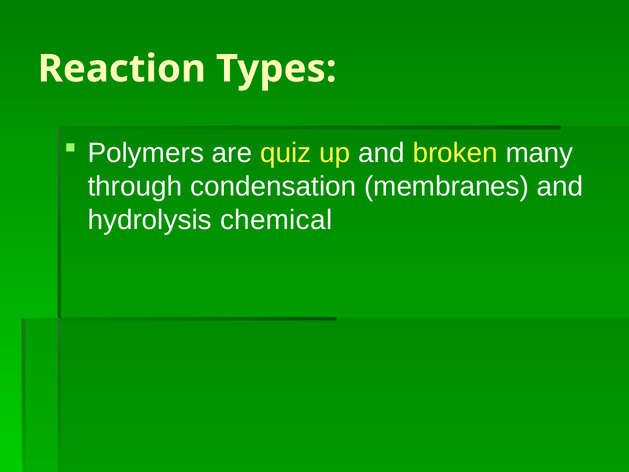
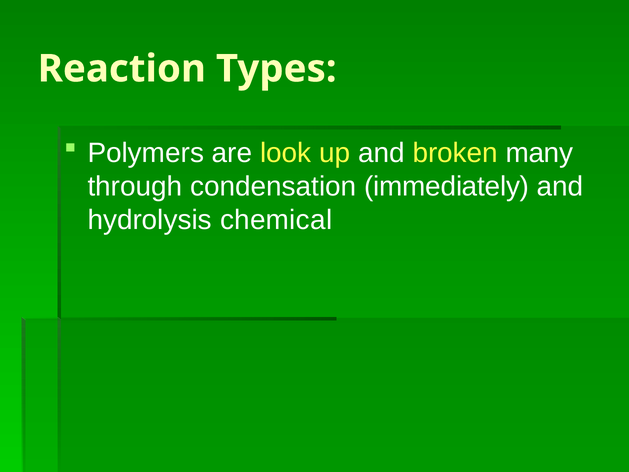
quiz: quiz -> look (286, 153)
membranes: membranes -> immediately (447, 186)
